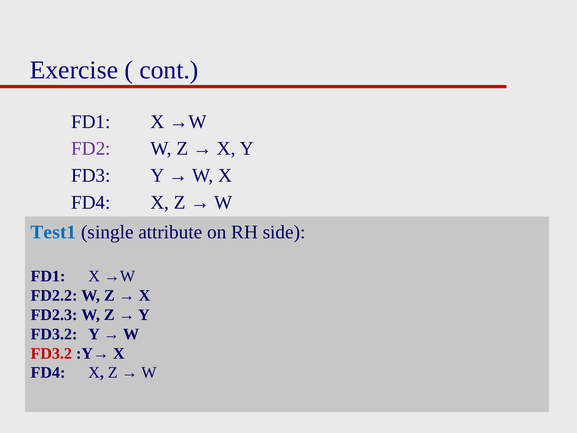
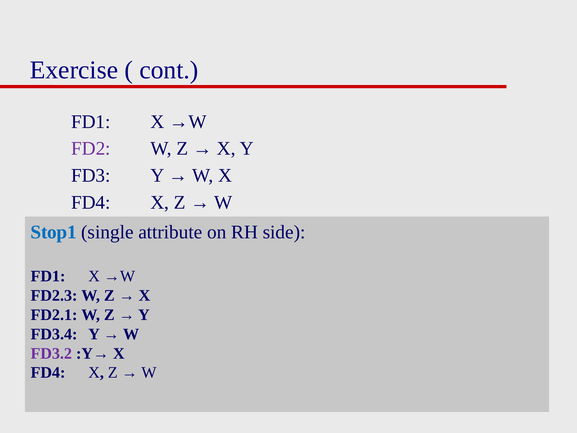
Test1: Test1 -> Stop1 (54, 232)
FD2.2: FD2.2 -> FD2.3 (54, 295)
FD2.3: FD2.3 -> FD2.1 (54, 315)
FD3.2: FD3.2 -> FD3.4 (54, 334)
FD3.2 colour: red -> purple (51, 353)
